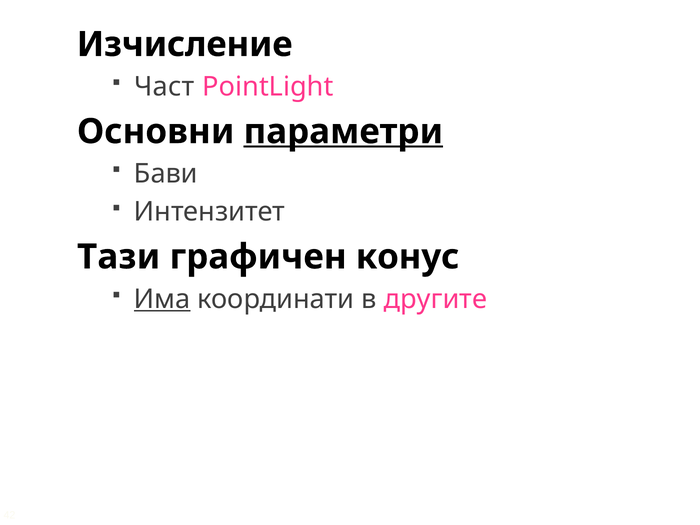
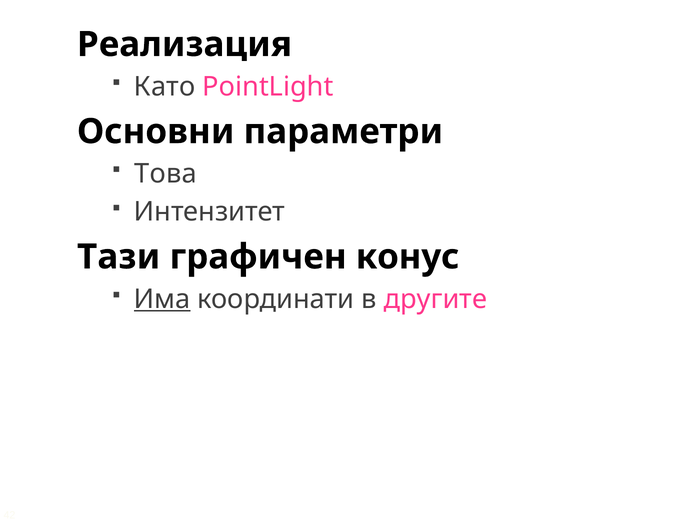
Изчисление: Изчисление -> Реализация (184, 44)
Част: Част -> Като (165, 87)
параметри underline: present -> none (343, 132)
Бави: Бави -> Това (166, 174)
